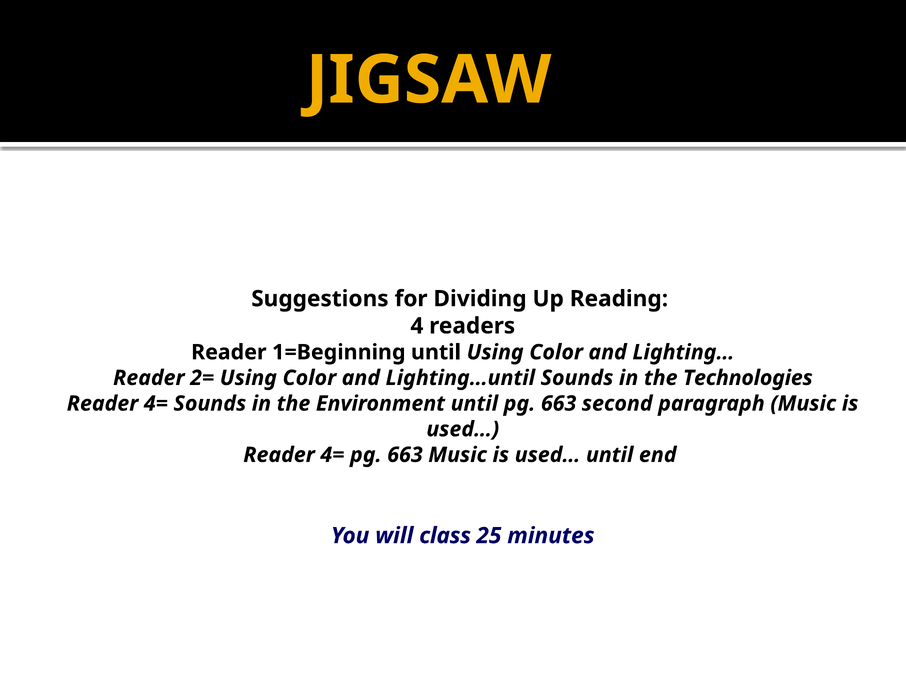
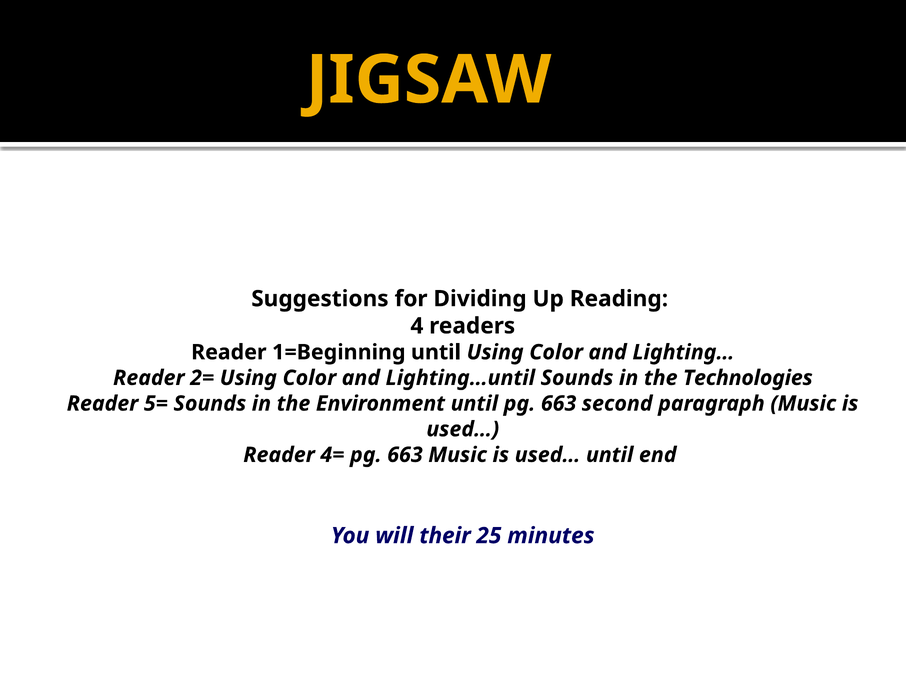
4=: 4= -> 5= (156, 404)
class: class -> their (445, 536)
